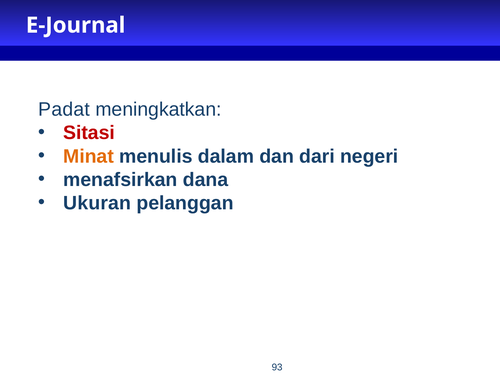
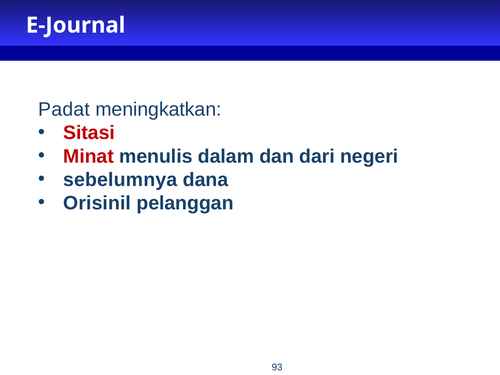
Minat colour: orange -> red (89, 156)
menafsirkan: menafsirkan -> sebelumnya (120, 180)
Ukuran: Ukuran -> Orisinil (97, 203)
